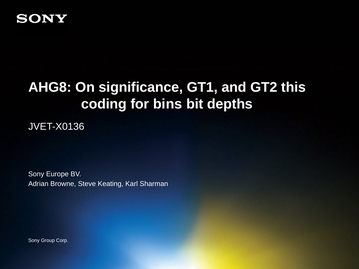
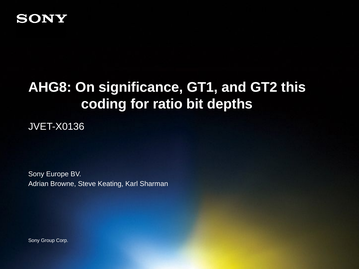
bins: bins -> ratio (168, 104)
